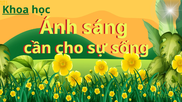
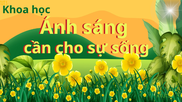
Khoa underline: present -> none (16, 10)
